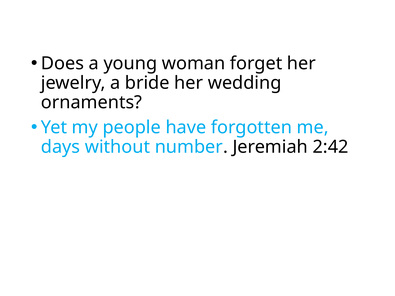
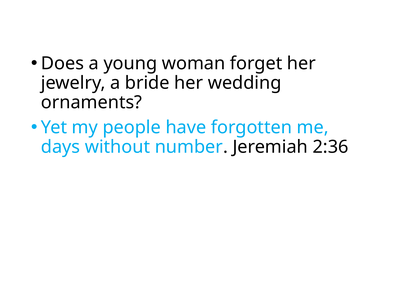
2:42: 2:42 -> 2:36 (331, 147)
